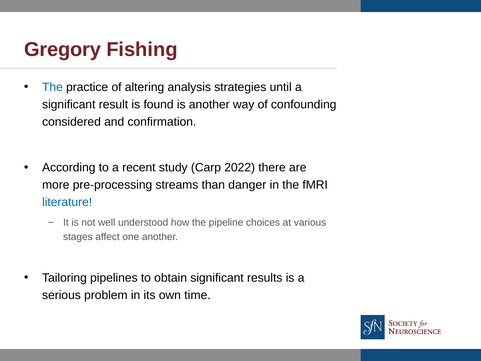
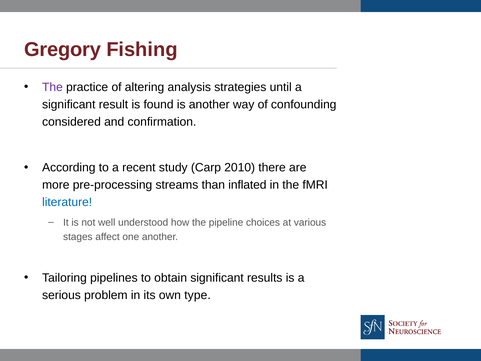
The colour: blue -> purple (52, 87)
2022: 2022 -> 2010 (240, 168)
danger: danger -> inflated (247, 185)
time: time -> type (198, 295)
